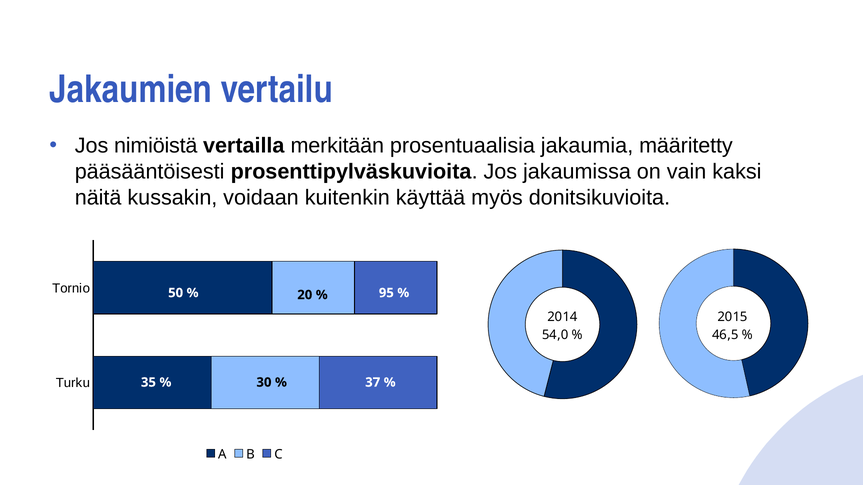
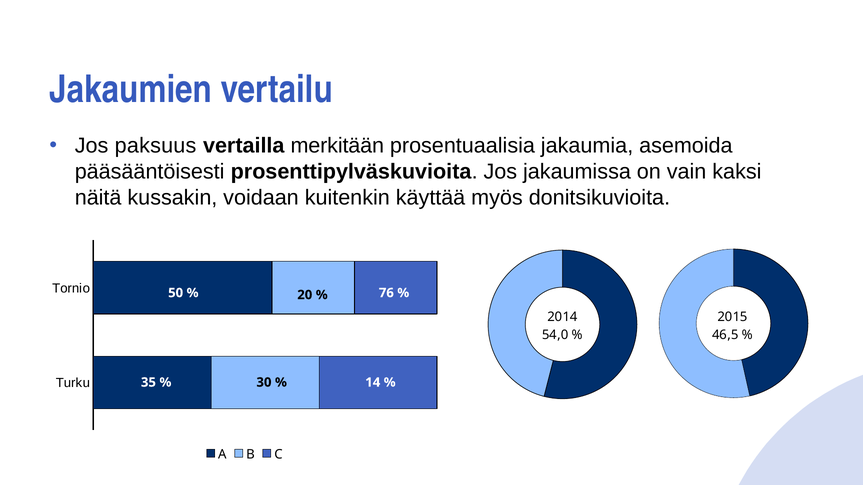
nimiöistä: nimiöistä -> paksuus (156, 146)
määritetty: määritetty -> asemoida (686, 146)
95: 95 -> 76 (386, 293)
37: 37 -> 14 (373, 383)
